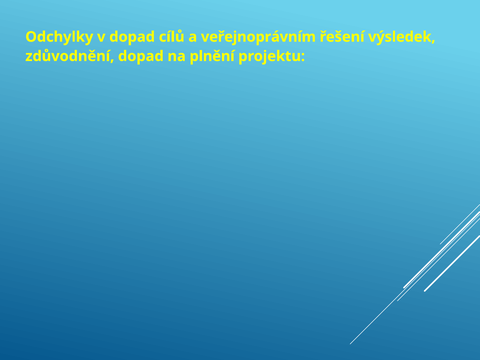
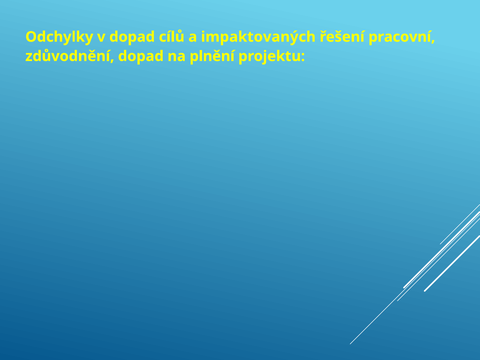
veřejnoprávním: veřejnoprávním -> impaktovaných (258, 37)
výsledek: výsledek -> pracovní (402, 37)
